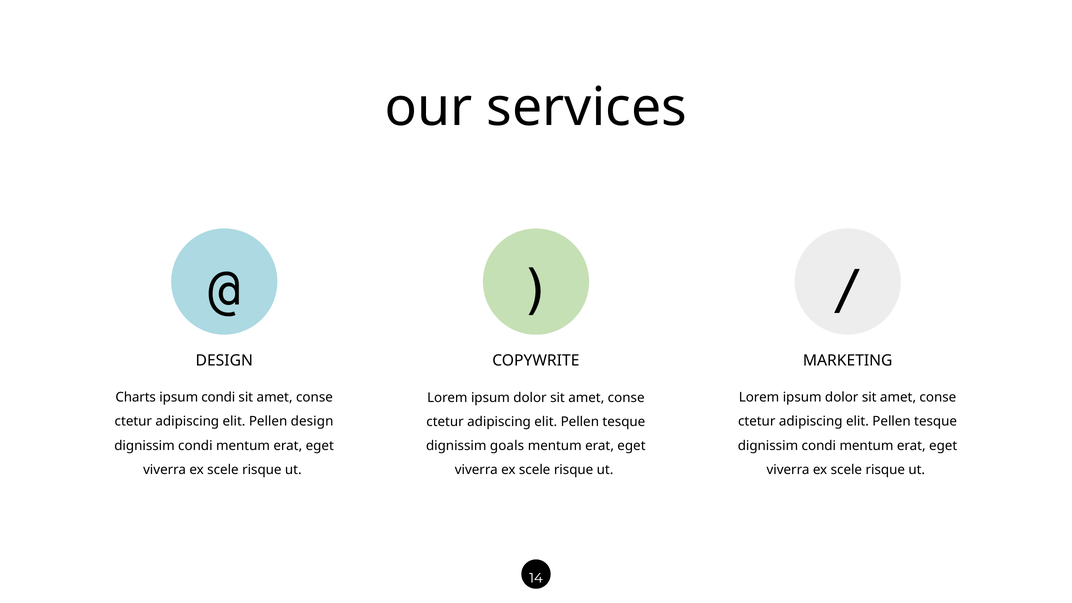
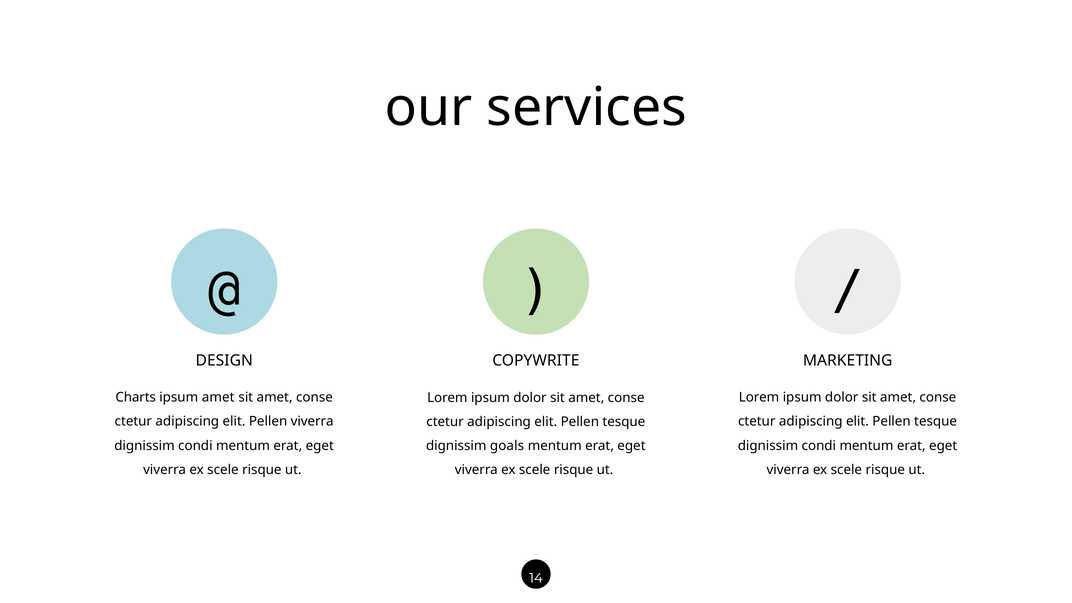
ipsum condi: condi -> amet (218, 397)
Pellen design: design -> viverra (312, 422)
